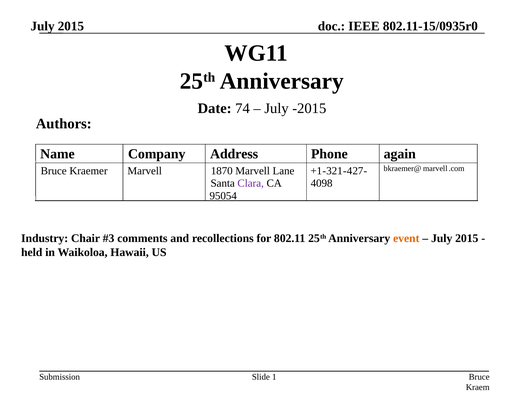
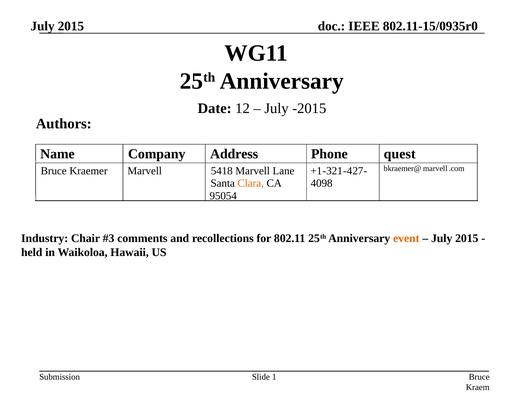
74: 74 -> 12 (242, 108)
again: again -> quest (400, 154)
1870: 1870 -> 5418 (222, 171)
Clara colour: purple -> orange (251, 183)
